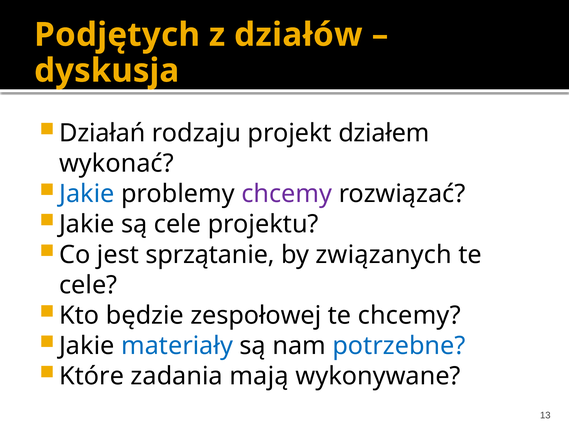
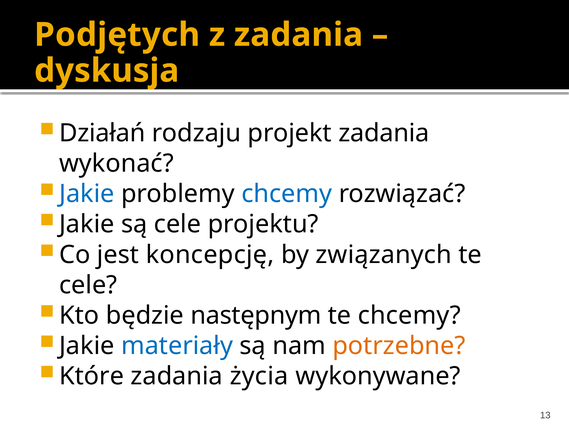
z działów: działów -> zadania (298, 35)
projekt działem: działem -> zadania (384, 133)
chcemy colour: purple -> blue (287, 194)
sprzątanie: sprzątanie -> koncepcję (210, 255)
zespołowej: zespołowej -> następnym (256, 315)
potrzebne colour: blue -> orange (399, 346)
mają: mają -> życia (259, 376)
